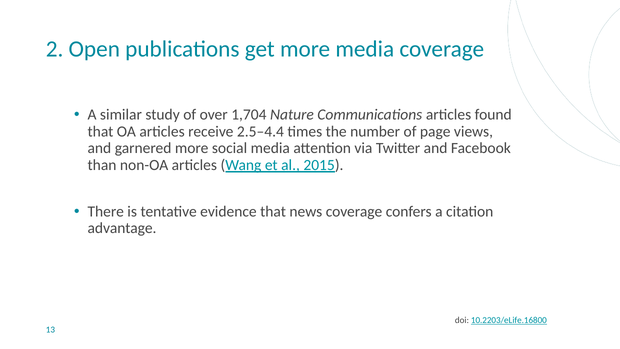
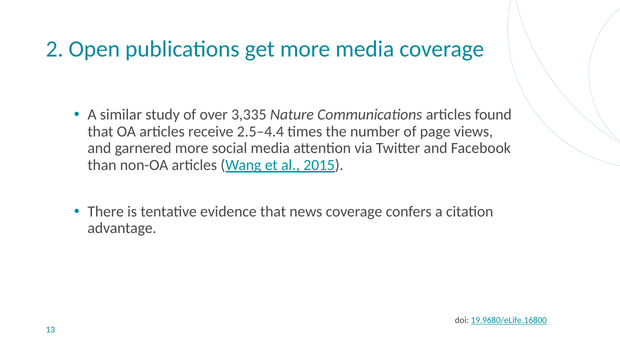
1,704: 1,704 -> 3,335 (249, 115)
10.2203/eLife.16800: 10.2203/eLife.16800 -> 19.9680/eLife.16800 (509, 320)
